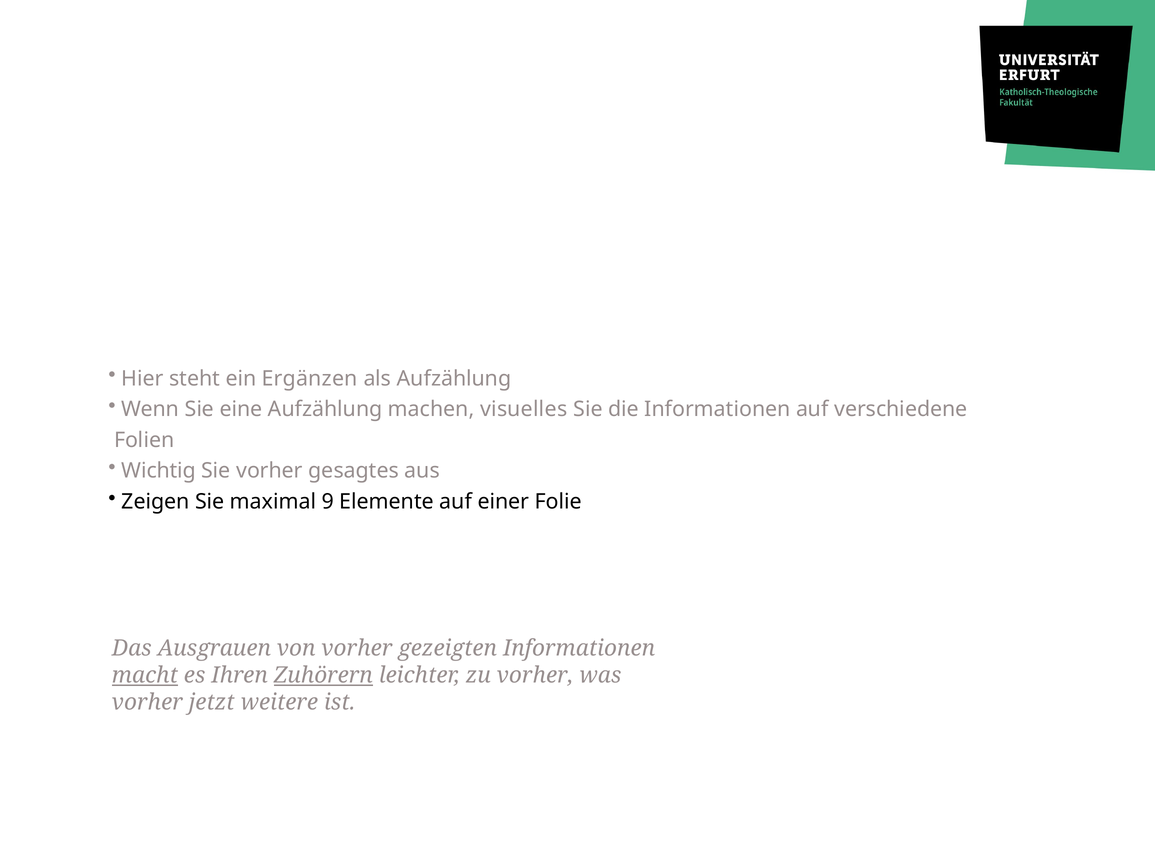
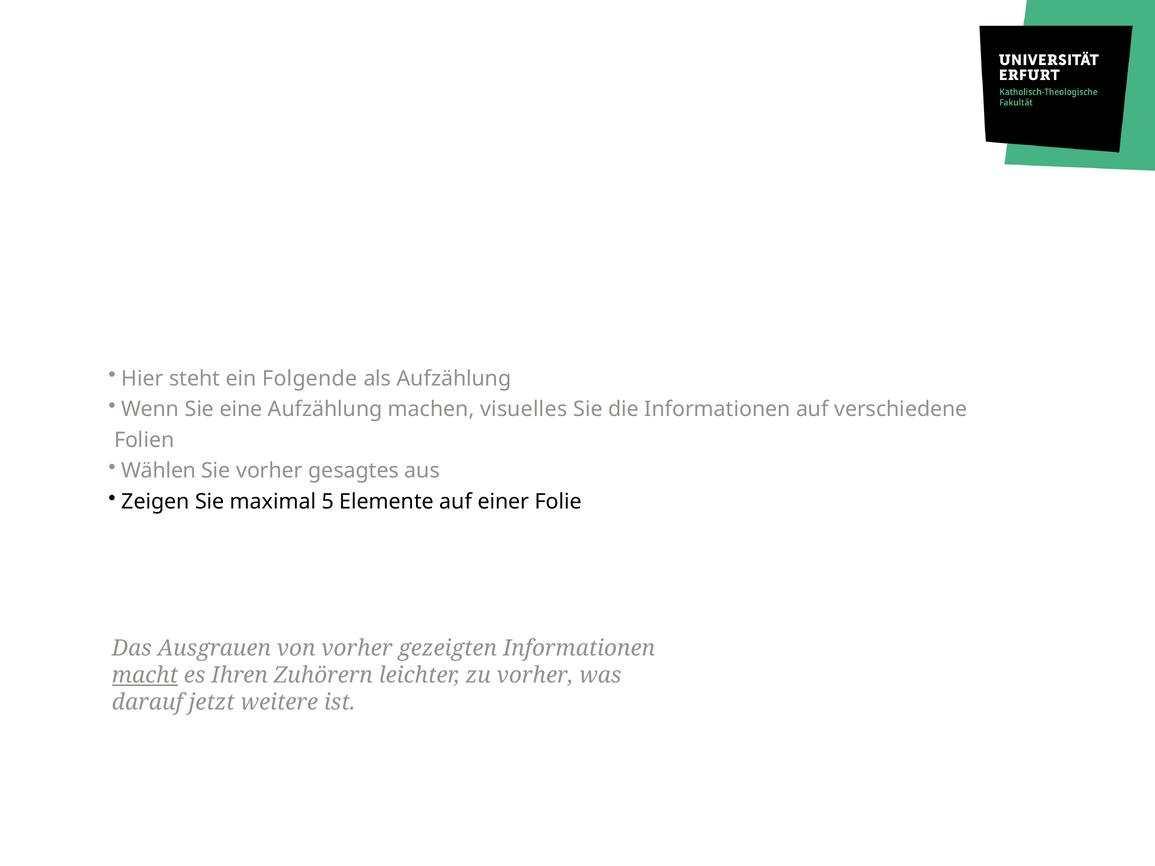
Ergänzen: Ergänzen -> Folgende (310, 379)
Wichtig: Wichtig -> Wählen (159, 471)
9: 9 -> 5 (328, 502)
Zuhörern underline: present -> none (323, 676)
vorher: vorher -> darauf (147, 703)
